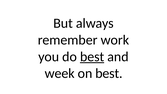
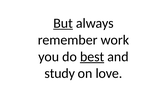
But underline: none -> present (63, 23)
week: week -> study (60, 73)
on best: best -> love (109, 73)
